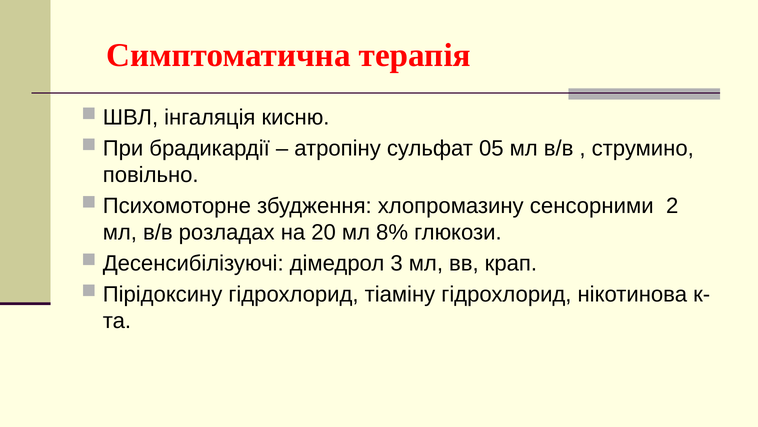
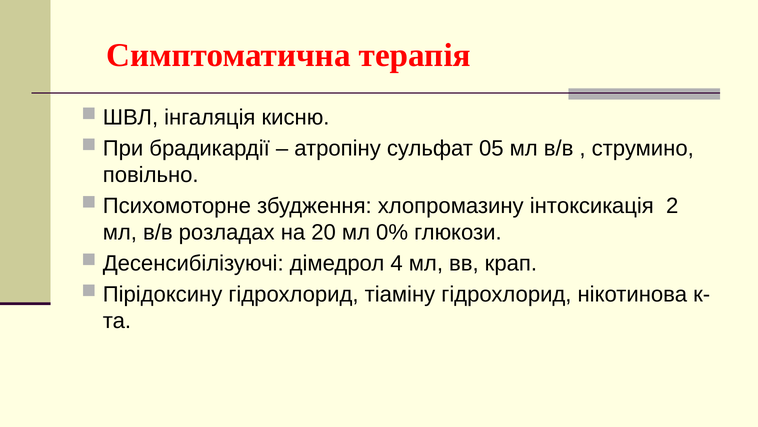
сенсорними: сенсорними -> інтоксикація (592, 206)
8%: 8% -> 0% (392, 232)
3: 3 -> 4 (397, 263)
